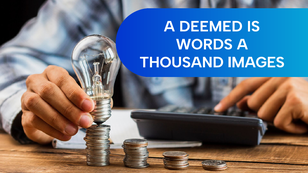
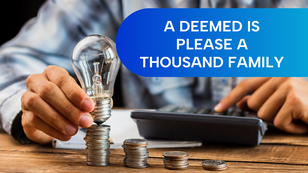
WORDS: WORDS -> PLEASE (204, 45)
IMAGES: IMAGES -> FAMILY (256, 62)
